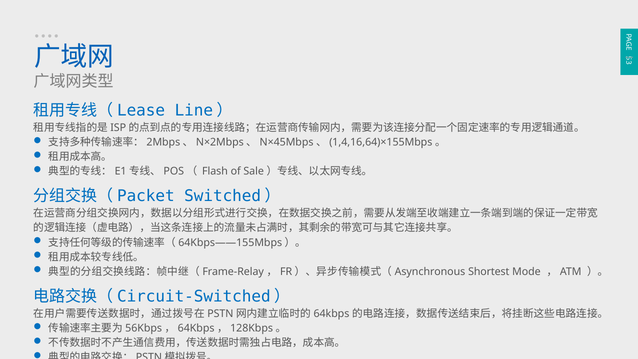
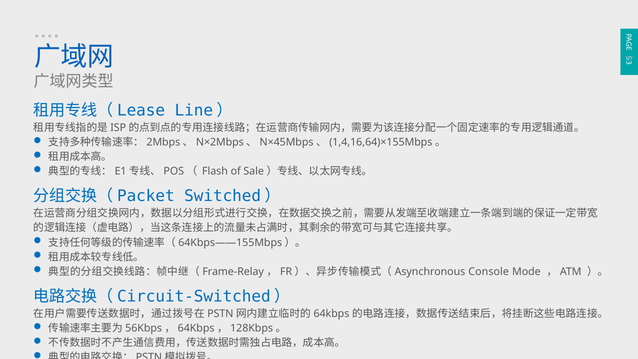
Shortest: Shortest -> Console (489, 271)
